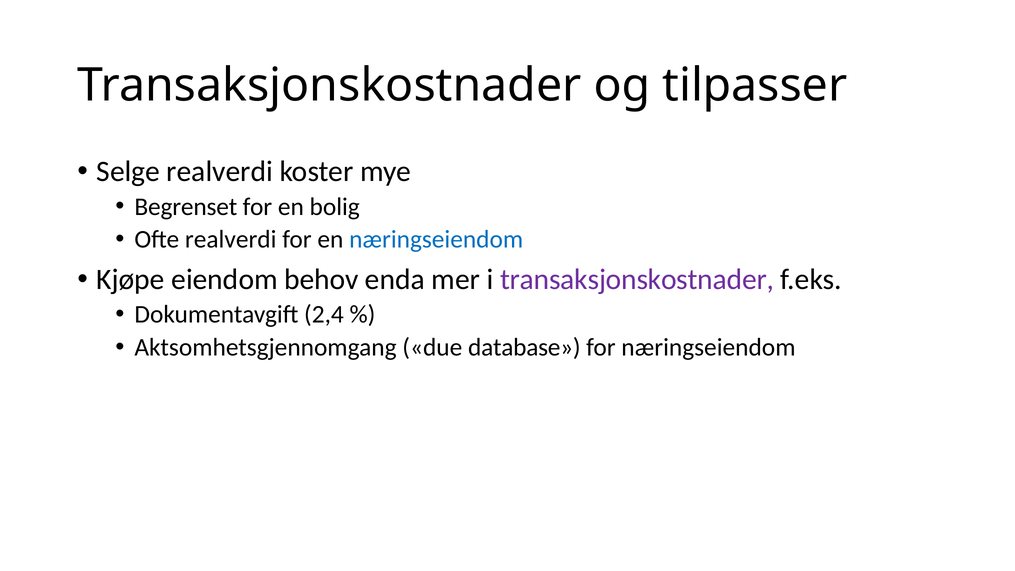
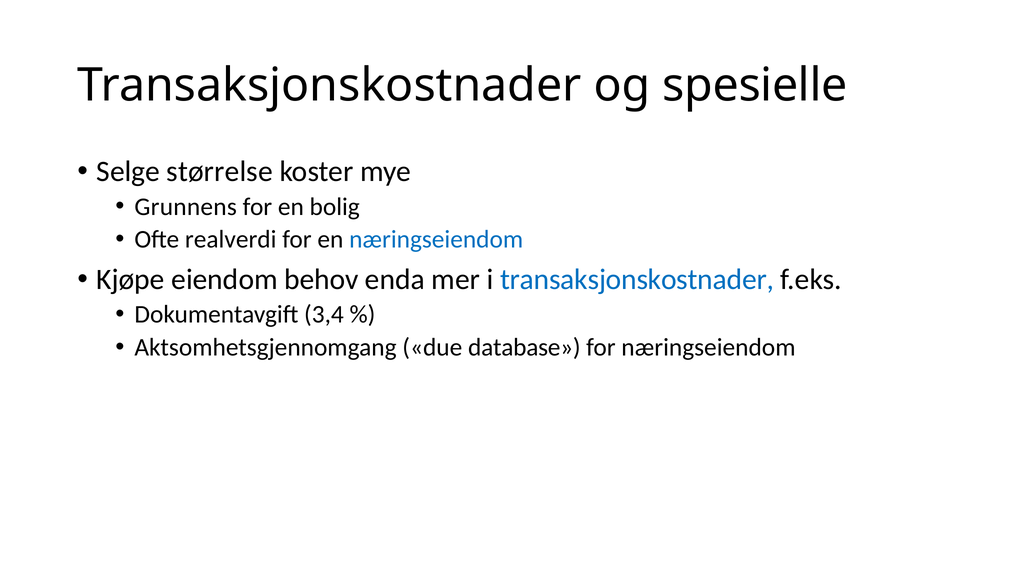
tilpasser: tilpasser -> spesielle (755, 85)
Selge realverdi: realverdi -> størrelse (220, 172)
Begrenset: Begrenset -> Grunnens (186, 207)
transaksjonskostnader colour: purple -> blue (637, 280)
2,4: 2,4 -> 3,4 (324, 314)
